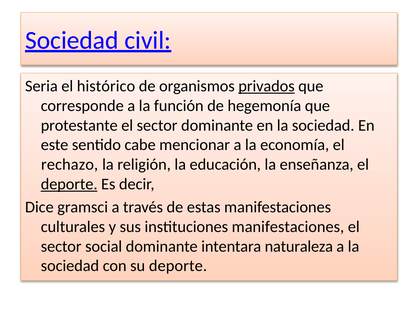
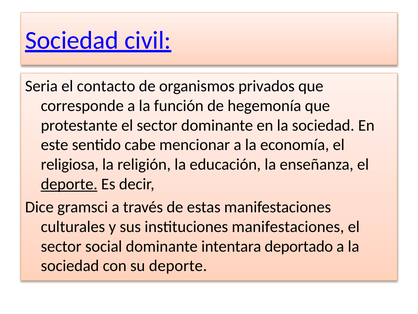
histórico: histórico -> contacto (106, 86)
privados underline: present -> none (267, 86)
rechazo: rechazo -> religiosa (70, 164)
naturaleza: naturaleza -> deportado (299, 246)
